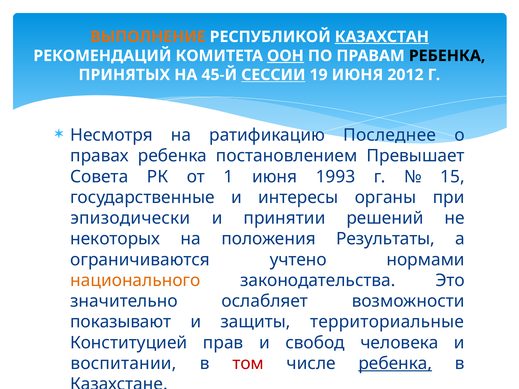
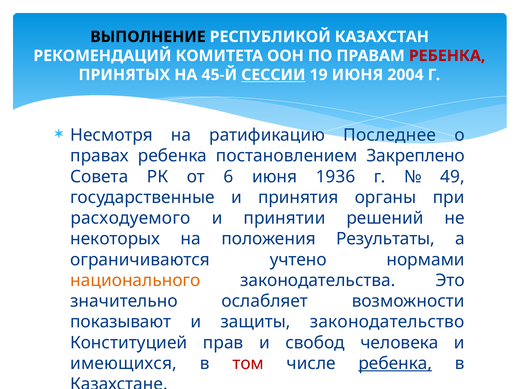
ВЫПОЛНЕНИЕ colour: orange -> black (148, 37)
КАЗАХСТАН underline: present -> none (382, 37)
ООН underline: present -> none (285, 56)
РЕБЕНКА colour: black -> red (447, 56)
2012: 2012 -> 2004 (405, 75)
Превышает: Превышает -> Закреплено (416, 156)
1: 1 -> 6 (228, 177)
1993: 1993 -> 1936 (336, 177)
15: 15 -> 49 (452, 177)
интересы: интересы -> принятия (298, 198)
эпизодически: эпизодически -> расходуемого (130, 218)
территориальные: территориальные -> законодательство (387, 322)
воспитании: воспитании -> имеющихся (124, 364)
